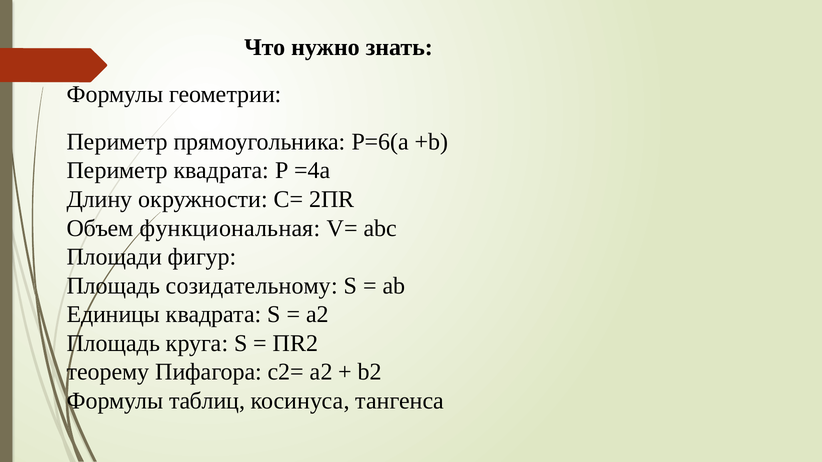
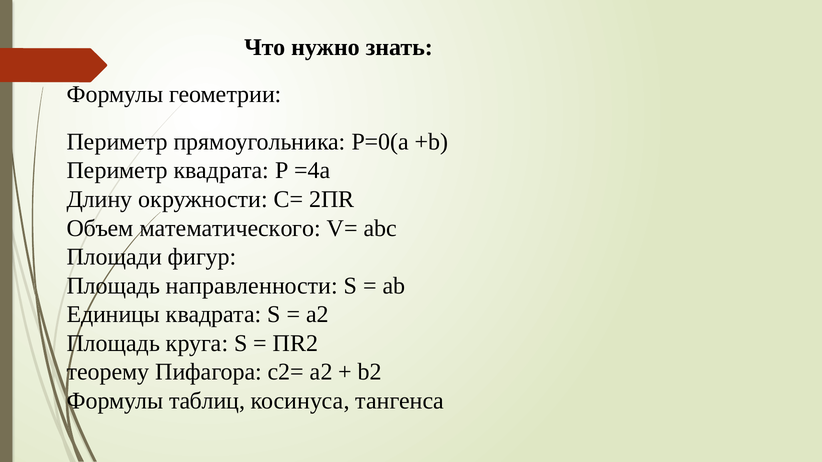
Р=6(а: Р=6(а -> Р=0(а (380, 142)
функциональная: функциональная -> математического (230, 228)
созидательному: созидательному -> направленности (252, 286)
